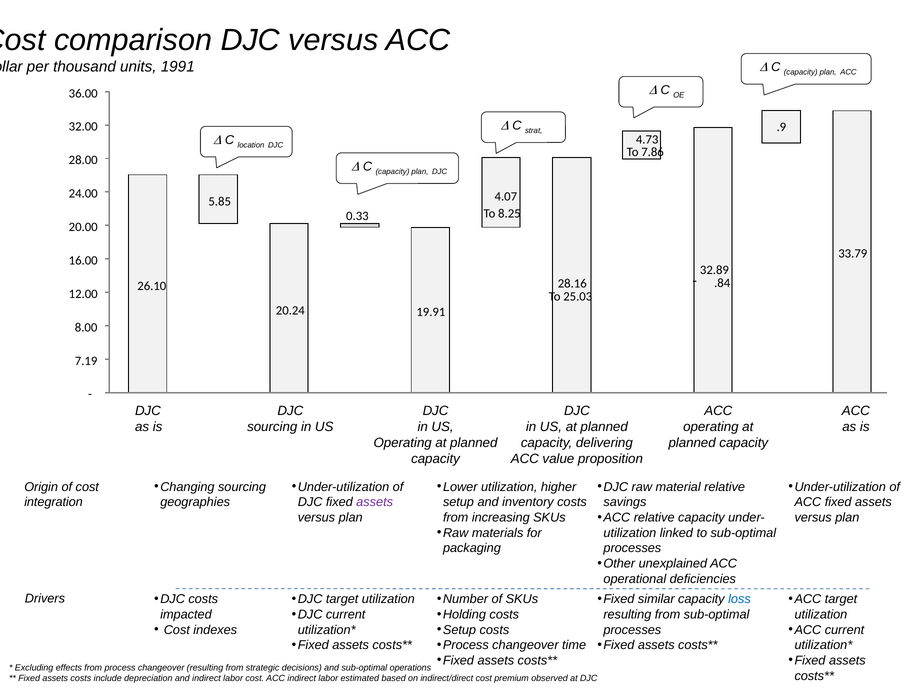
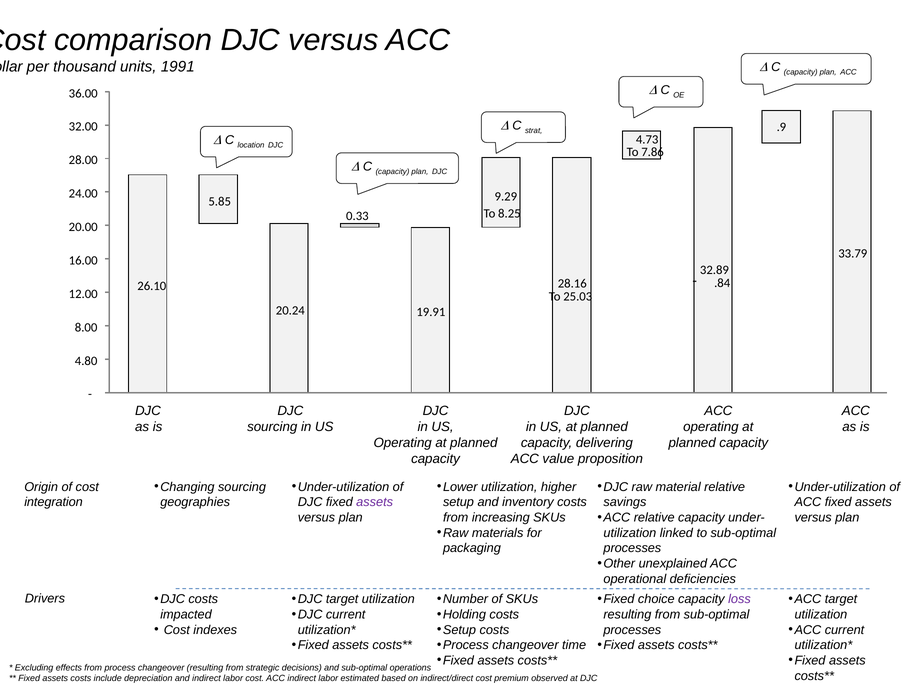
4.07: 4.07 -> 9.29 (506, 196)
7.19: 7.19 -> 4.80 (86, 361)
similar: similar -> choice (656, 599)
loss colour: blue -> purple (739, 599)
